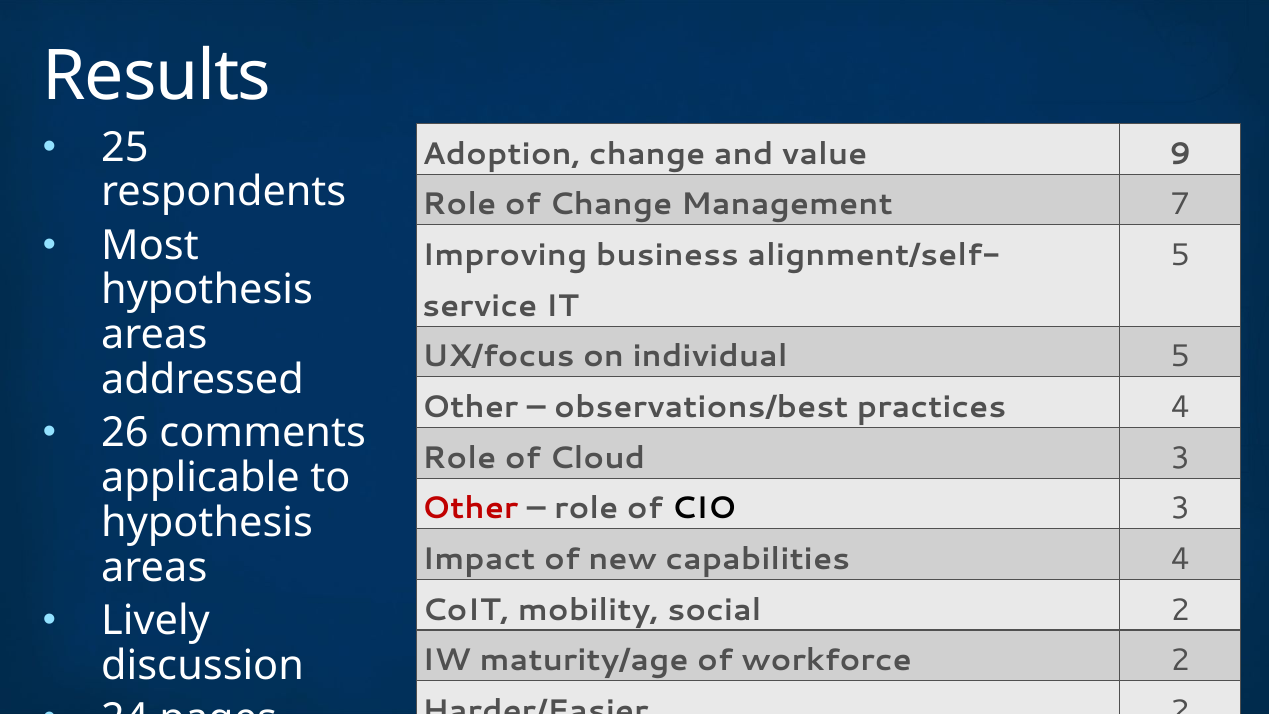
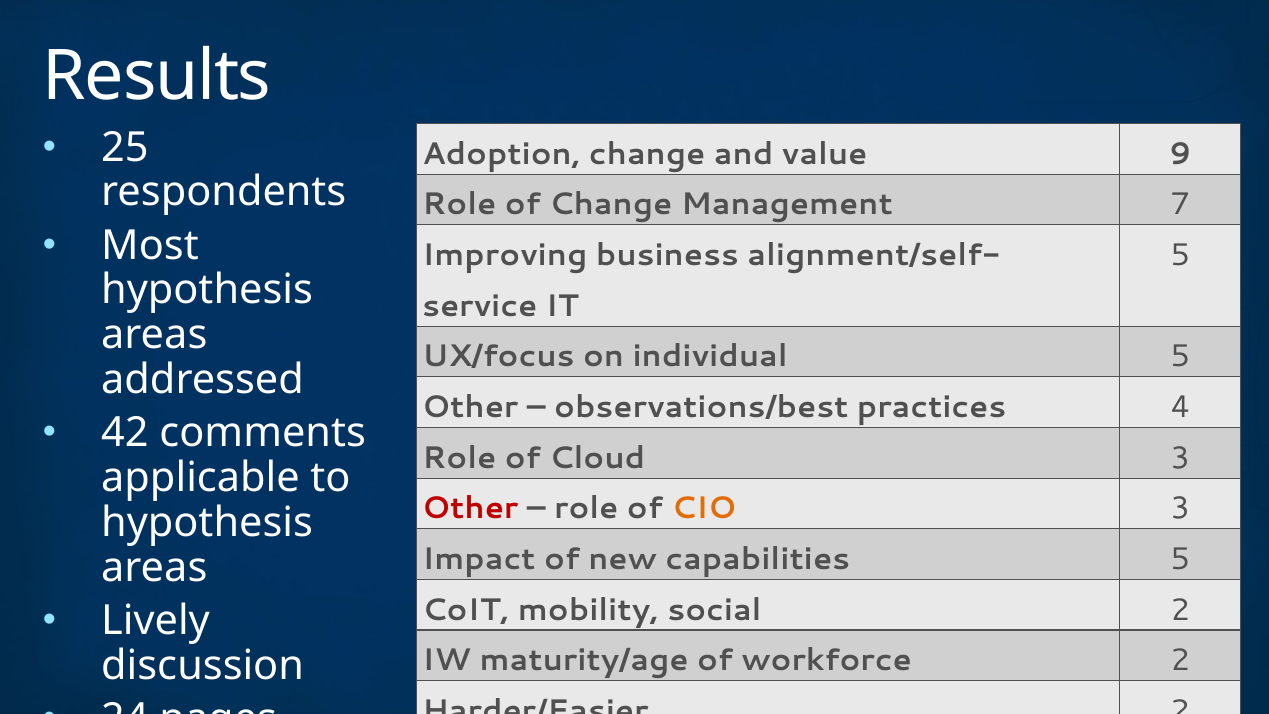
26: 26 -> 42 (125, 433)
CIO colour: black -> orange (704, 508)
capabilities 4: 4 -> 5 (1180, 559)
